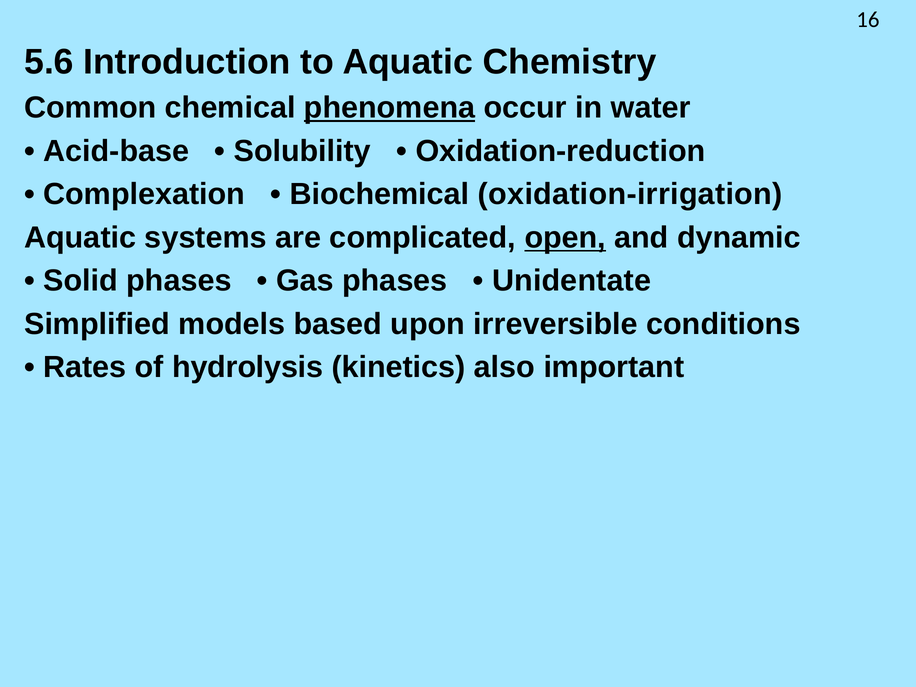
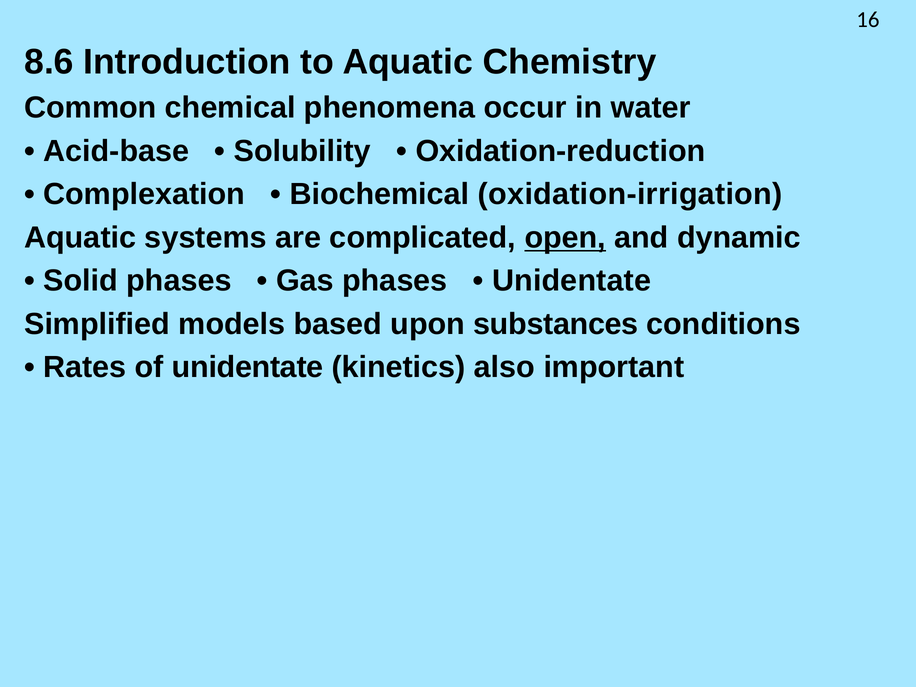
5.6: 5.6 -> 8.6 (49, 62)
phenomena underline: present -> none (390, 108)
irreversible: irreversible -> substances (556, 324)
of hydrolysis: hydrolysis -> unidentate (248, 367)
